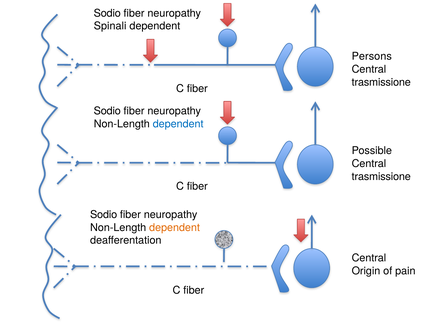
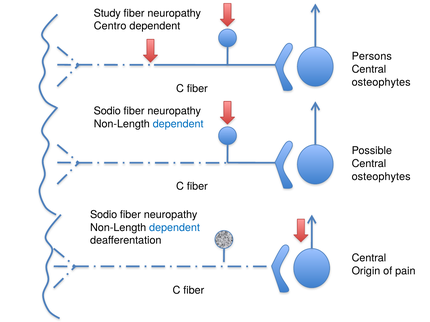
Sodio: Sodio -> Study (107, 13)
Spinali: Spinali -> Centro (110, 26)
trasmissione: trasmissione -> osteophytes (381, 82)
trasmissione: trasmissione -> osteophytes (381, 177)
dependent colour: orange -> blue (175, 228)
